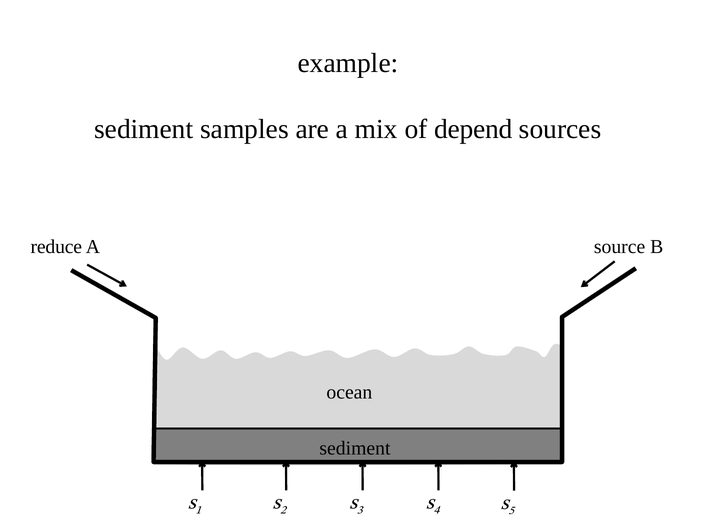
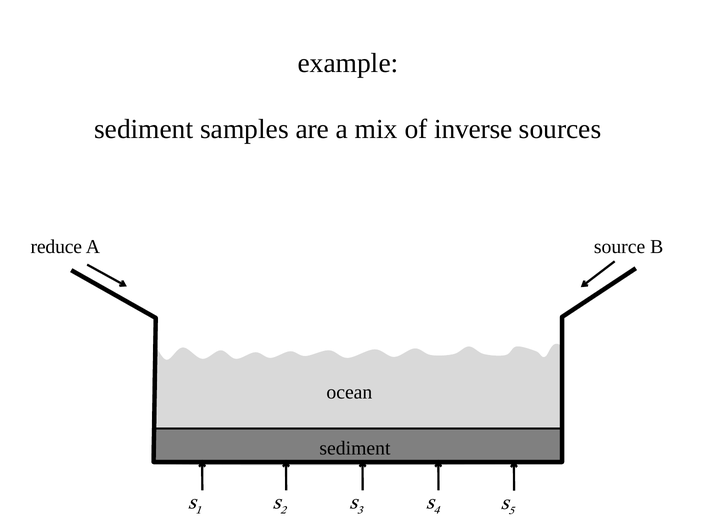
depend: depend -> inverse (473, 129)
